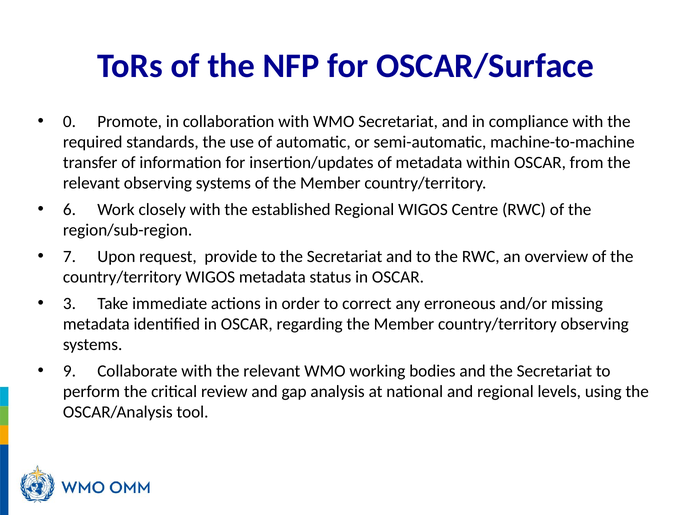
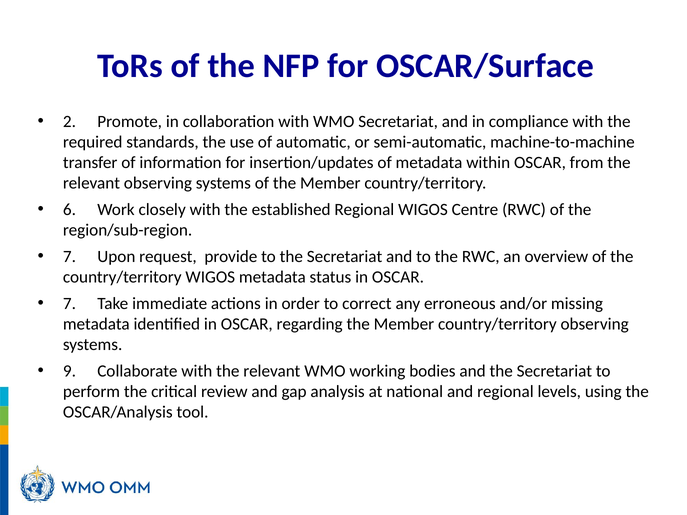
0: 0 -> 2 (69, 121)
3: 3 -> 7 (69, 304)
